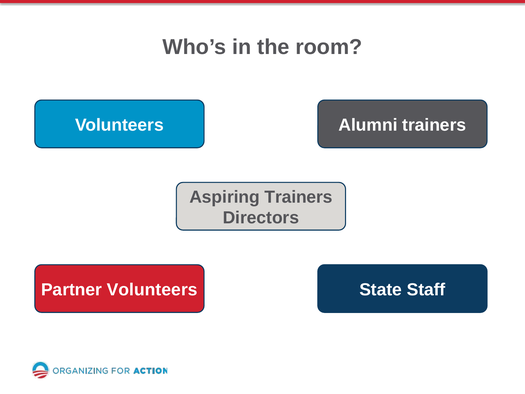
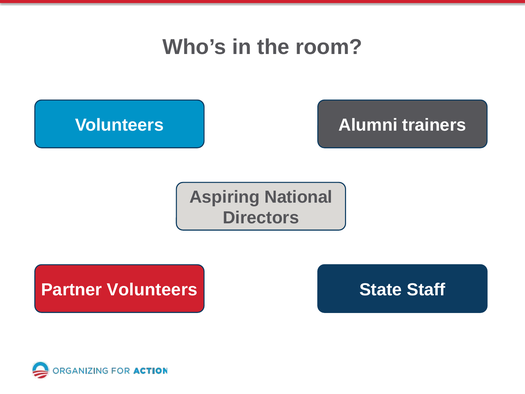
Aspiring Trainers: Trainers -> National (299, 197)
